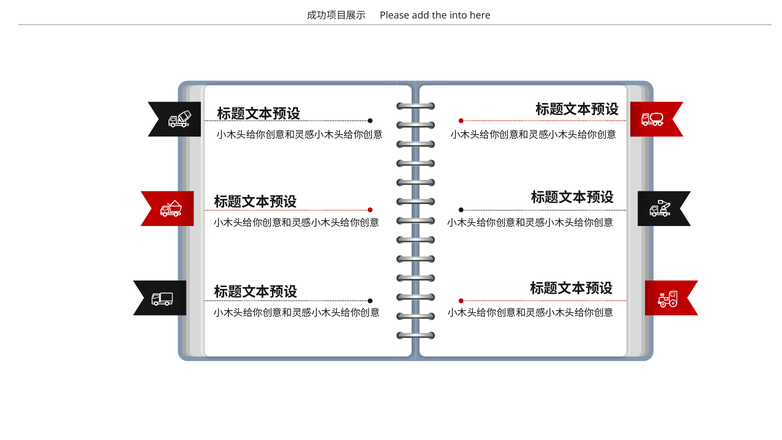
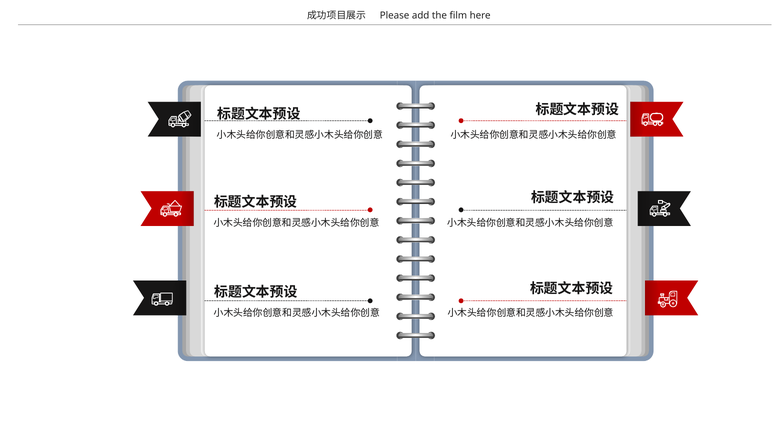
into: into -> film (458, 16)
